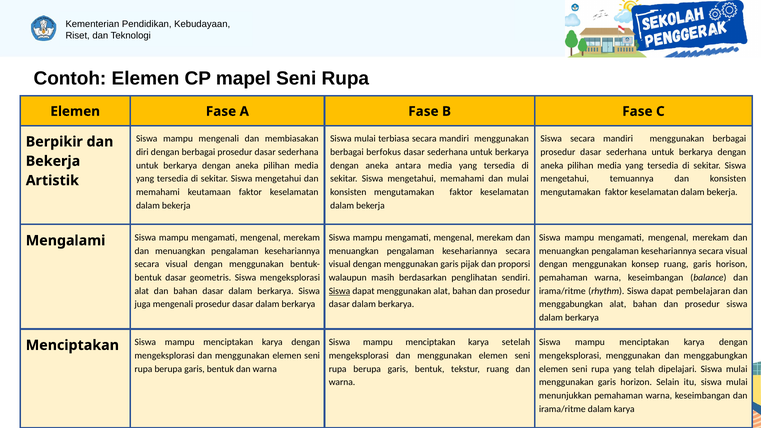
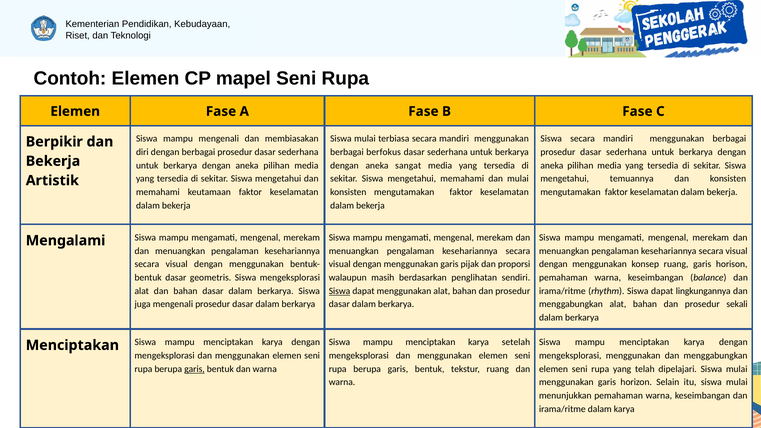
antara: antara -> sangat (408, 166)
pembelajaran: pembelajaran -> lingkungannya (703, 291)
prosedur siswa: siswa -> sekali (737, 304)
garis underline: none -> present (194, 369)
